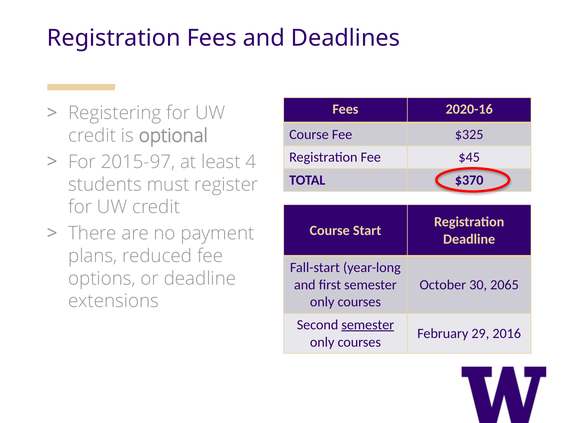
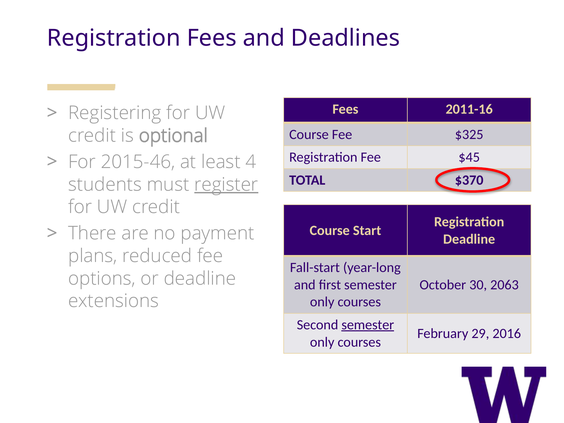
2020-16: 2020-16 -> 2011-16 (469, 109)
2015-97: 2015-97 -> 2015-46 (138, 162)
register underline: none -> present (226, 185)
2065: 2065 -> 2063 (504, 285)
